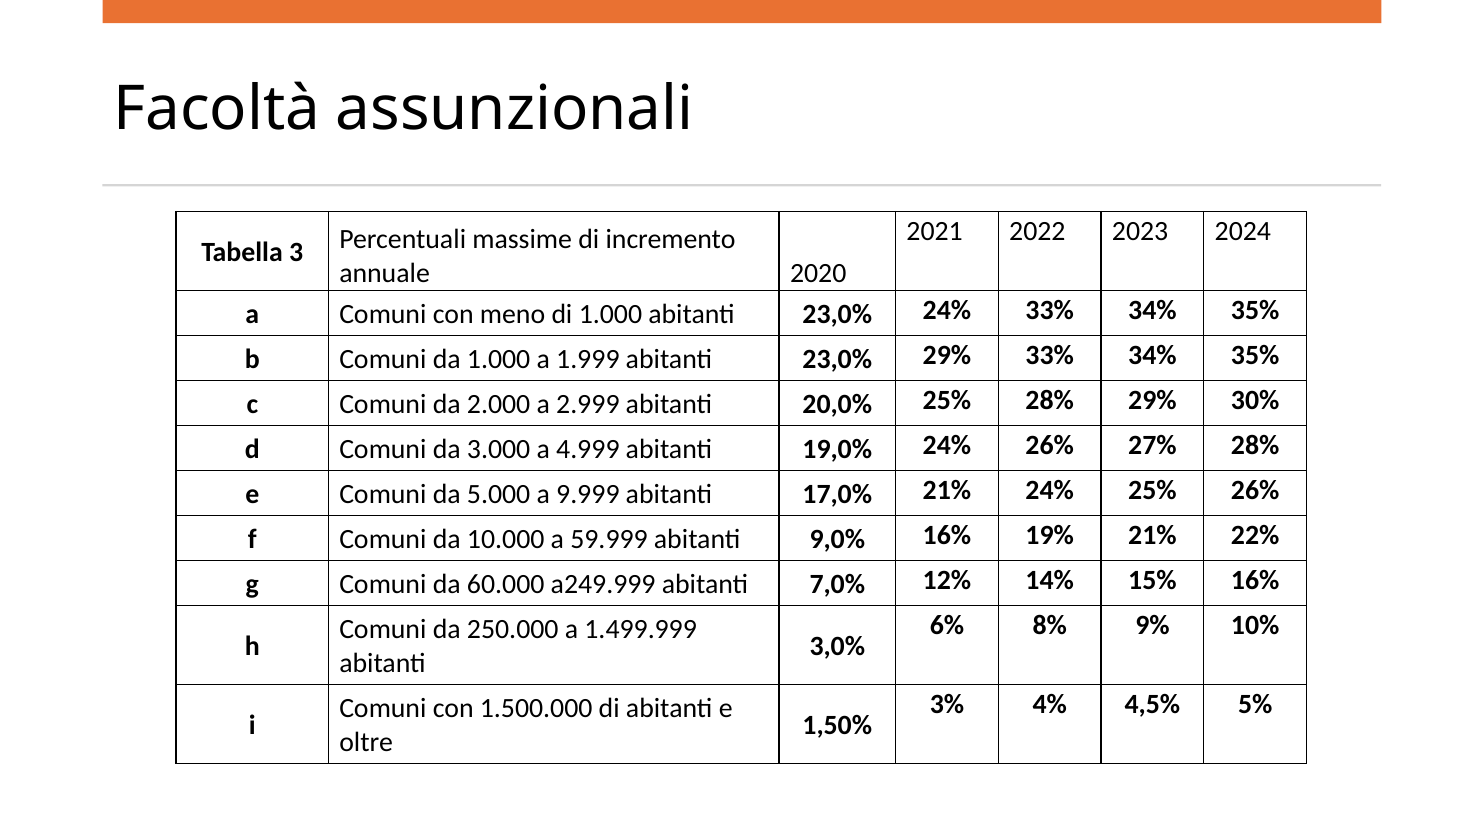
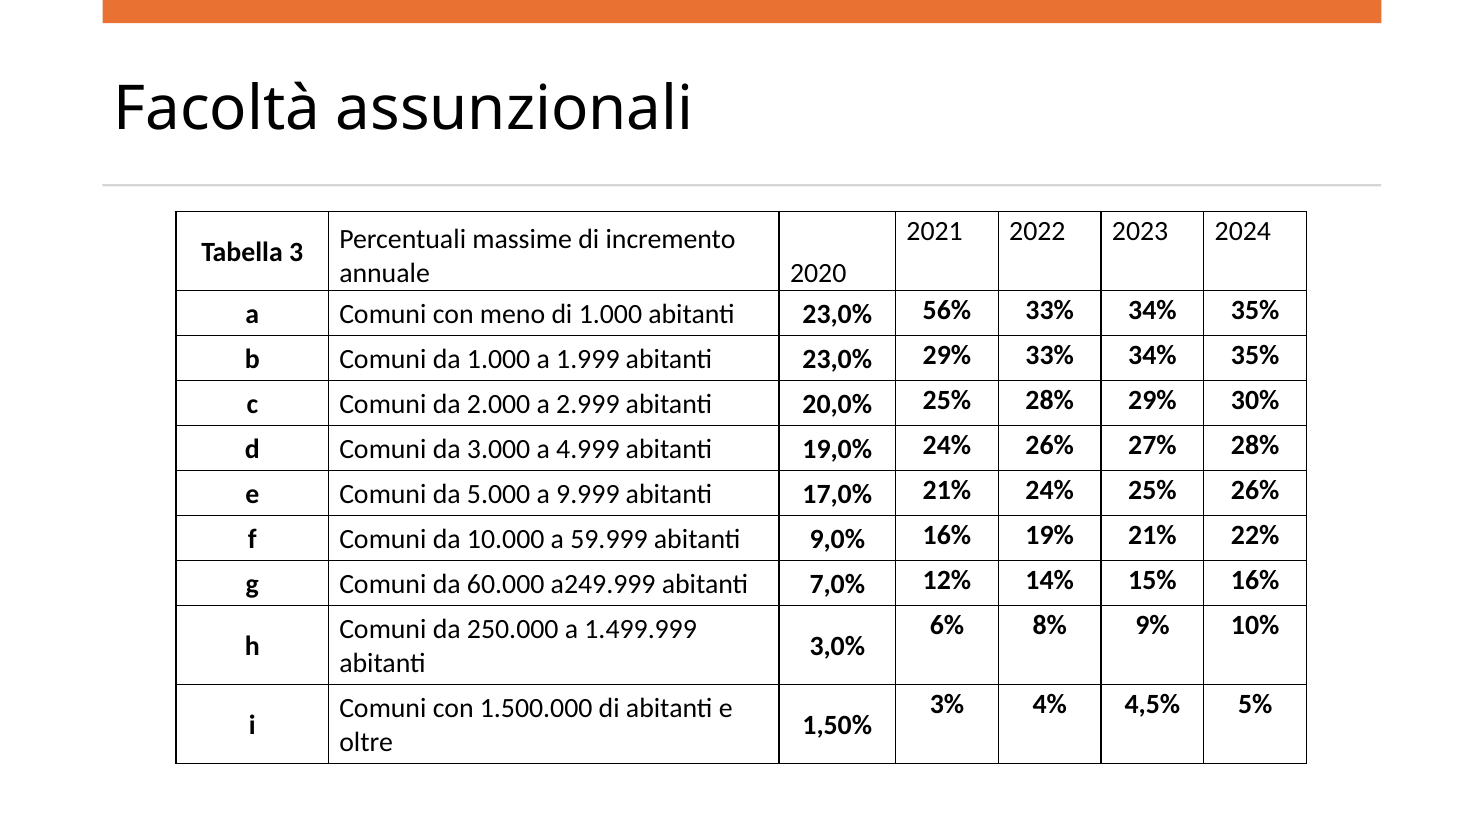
23,0% 24%: 24% -> 56% (947, 310)
